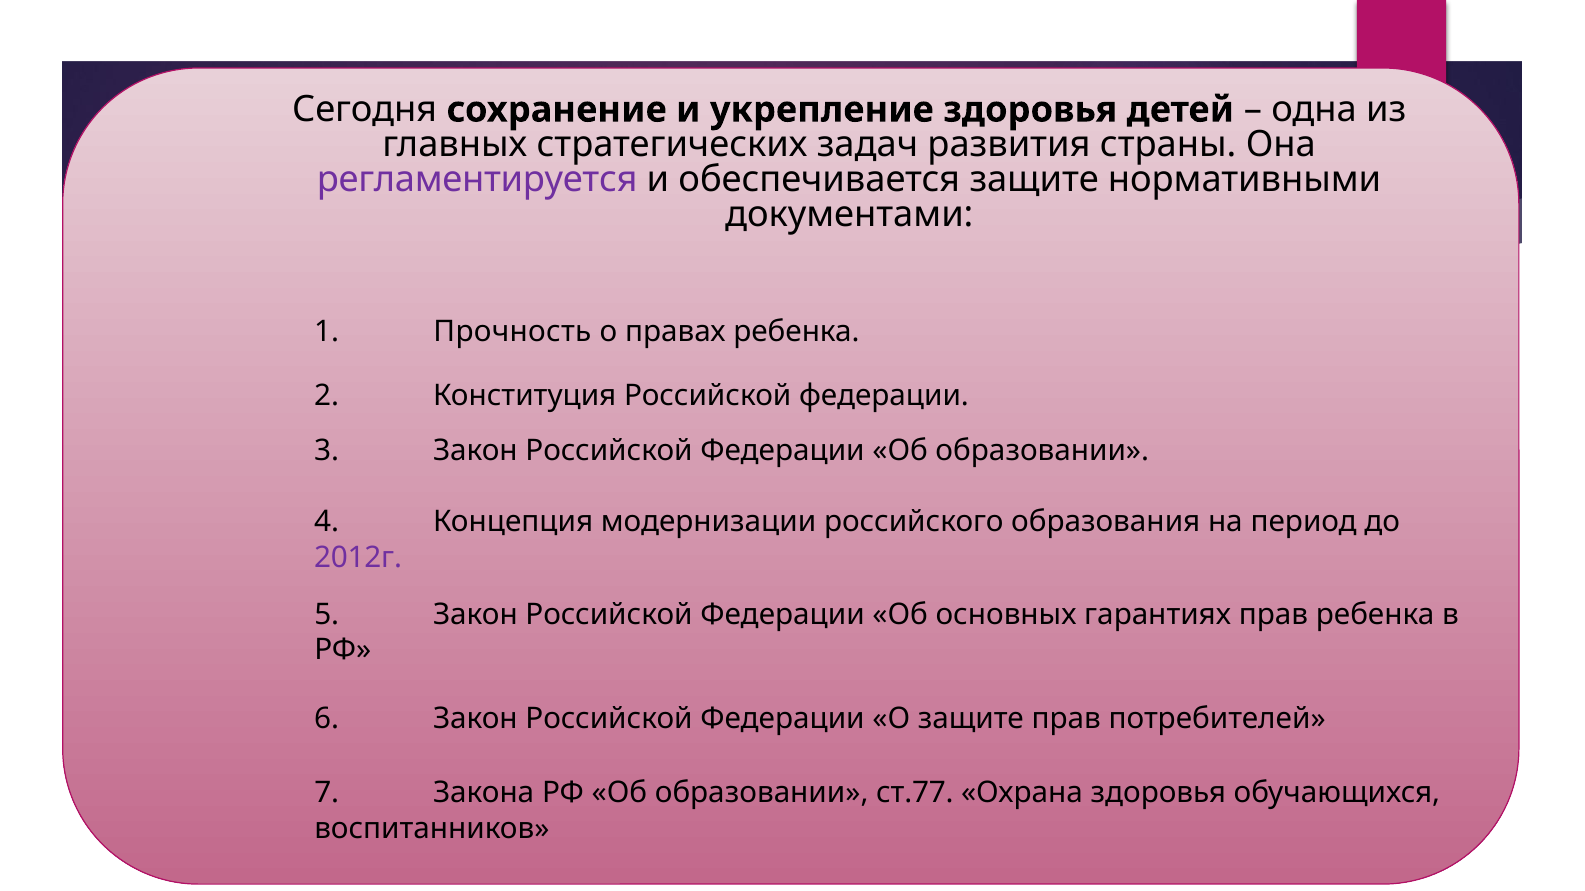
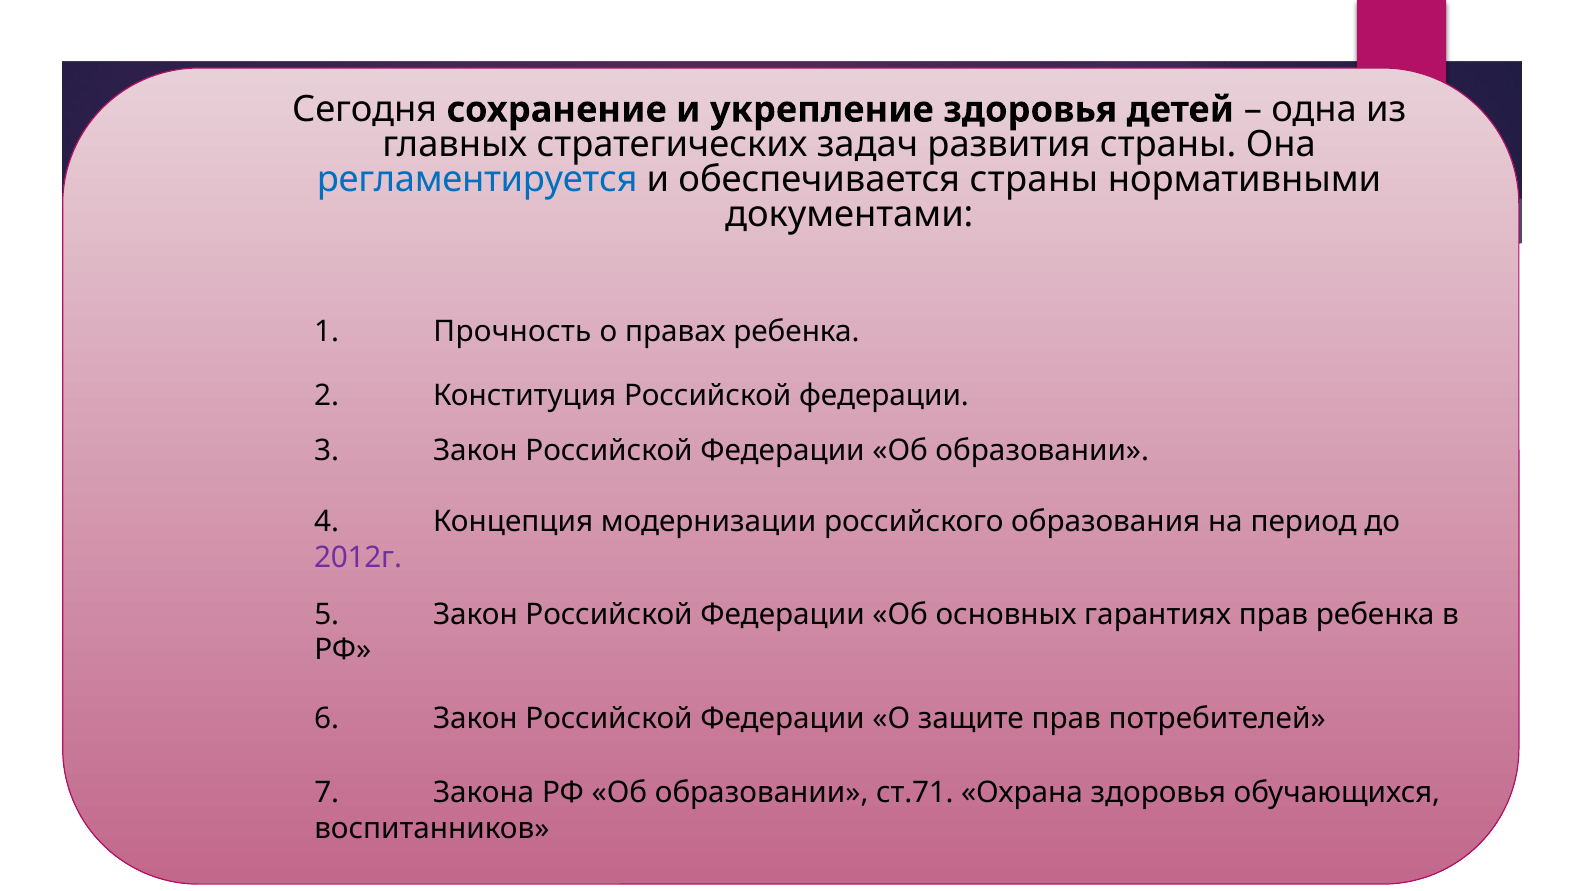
регламентируется colour: purple -> blue (477, 179)
обеспечивается защите: защите -> страны (1034, 179)
ст.77: ст.77 -> ст.71 (915, 794)
